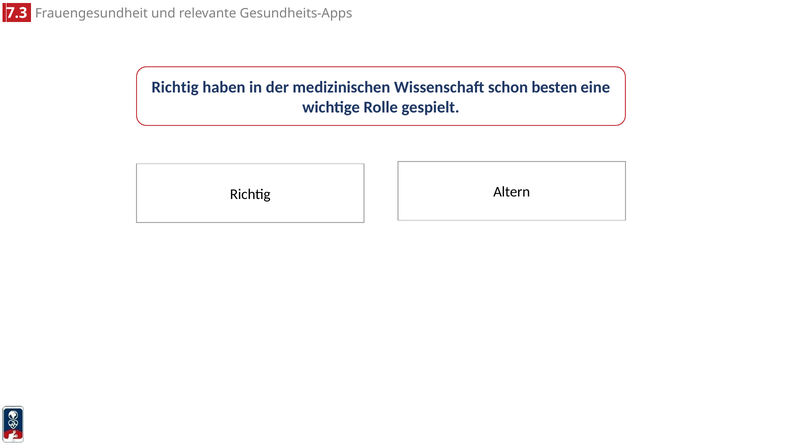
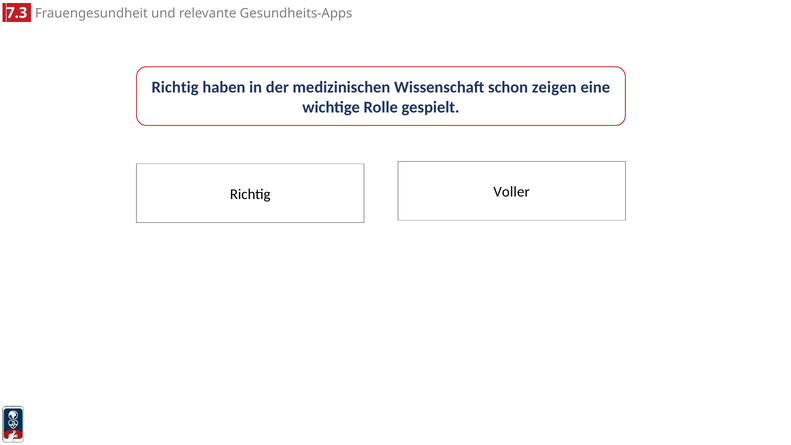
besten: besten -> zeigen (554, 87)
Altern: Altern -> Voller (512, 192)
